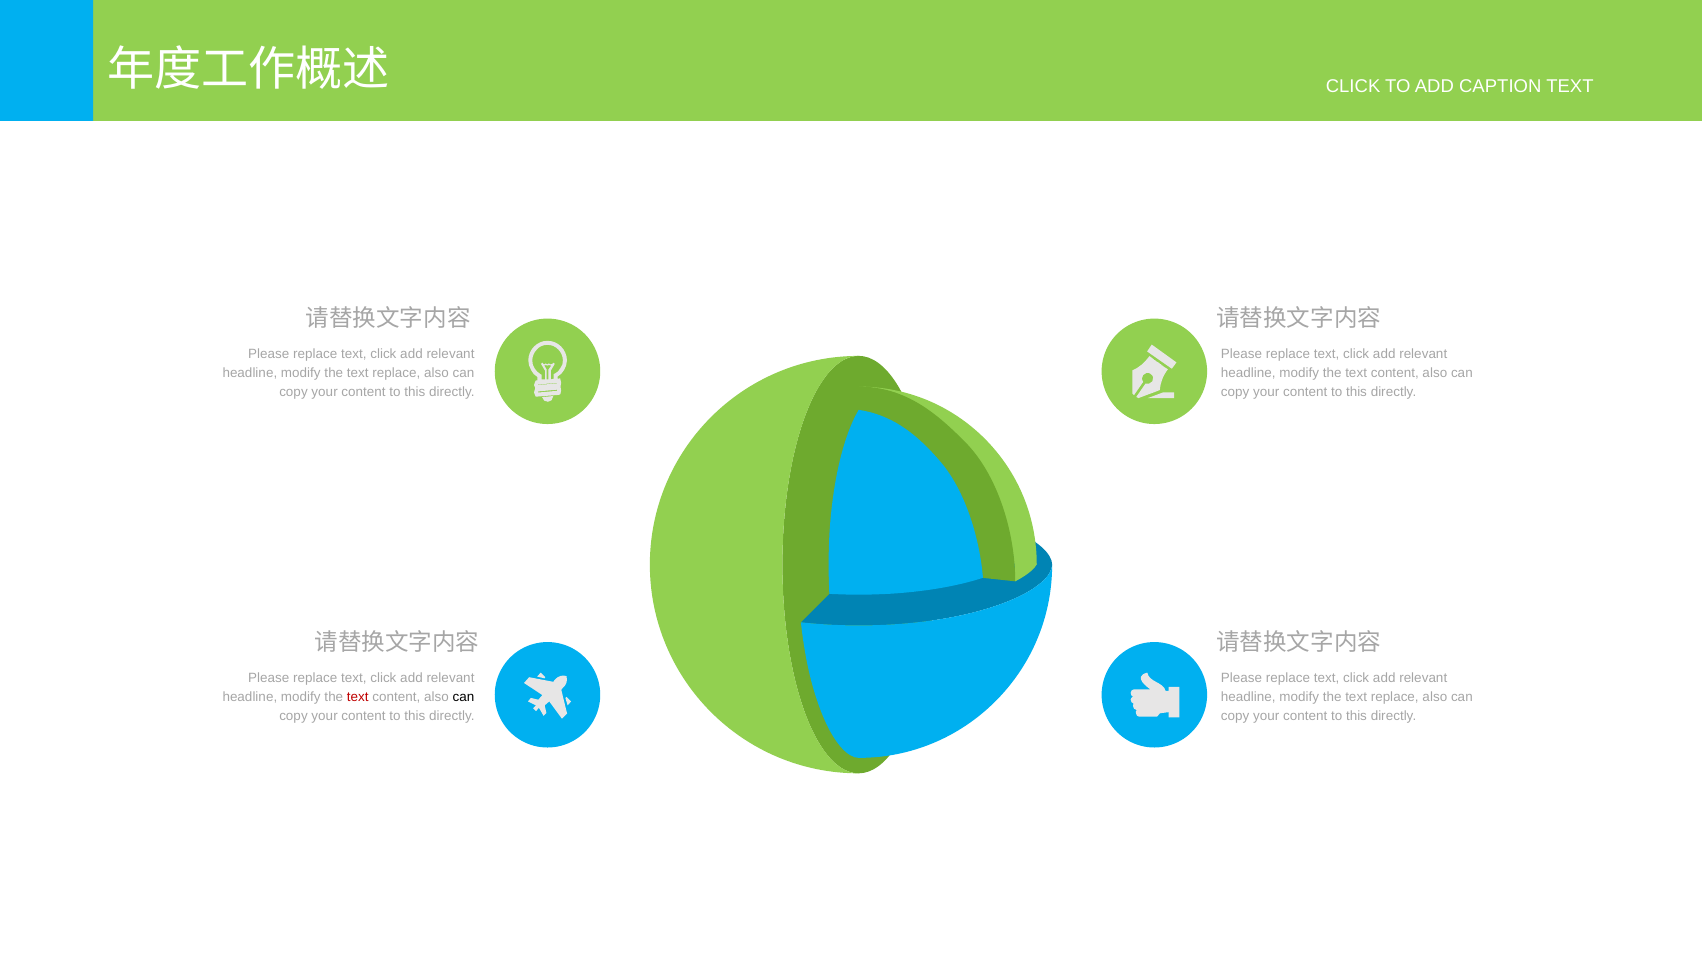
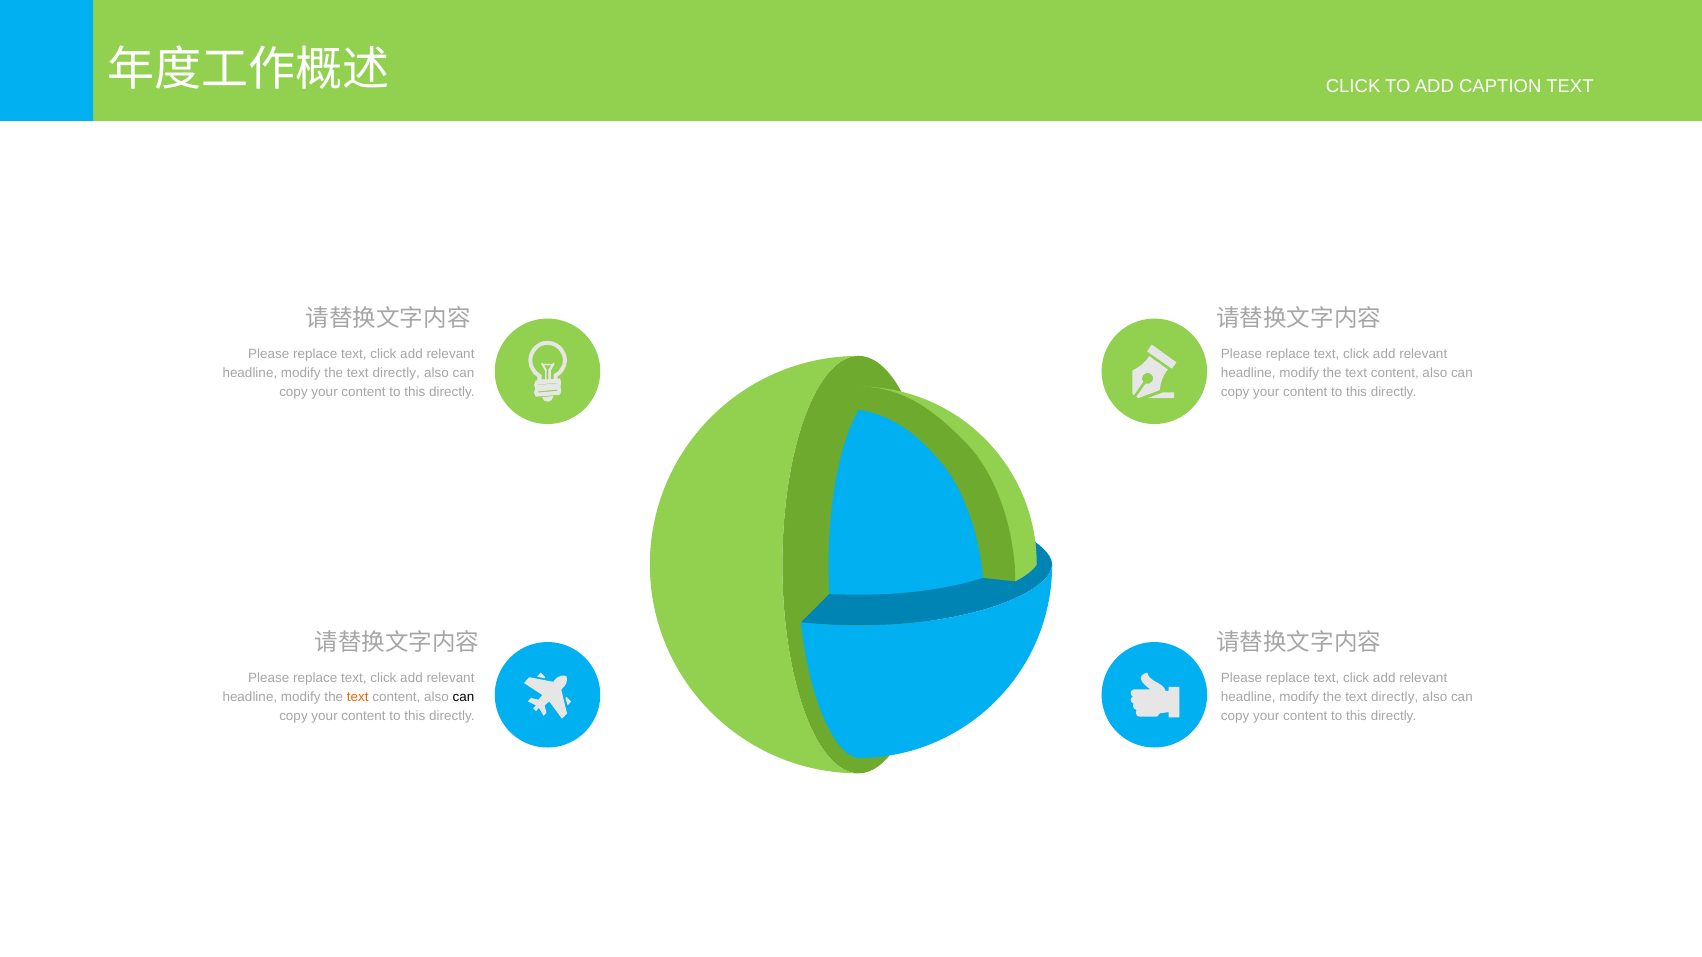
replace: replace -> directly (396, 373)
text colour: red -> orange (358, 697)
replace: replace -> directly (1395, 697)
